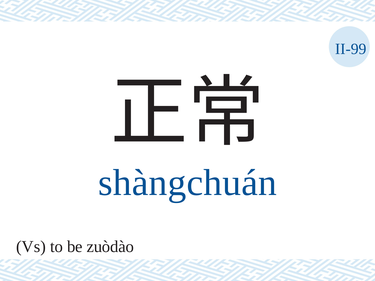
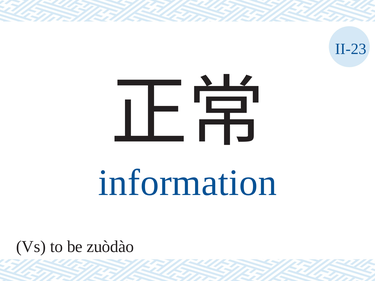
II-99: II-99 -> II-23 (351, 49)
shàngchuán: shàngchuán -> information (188, 183)
